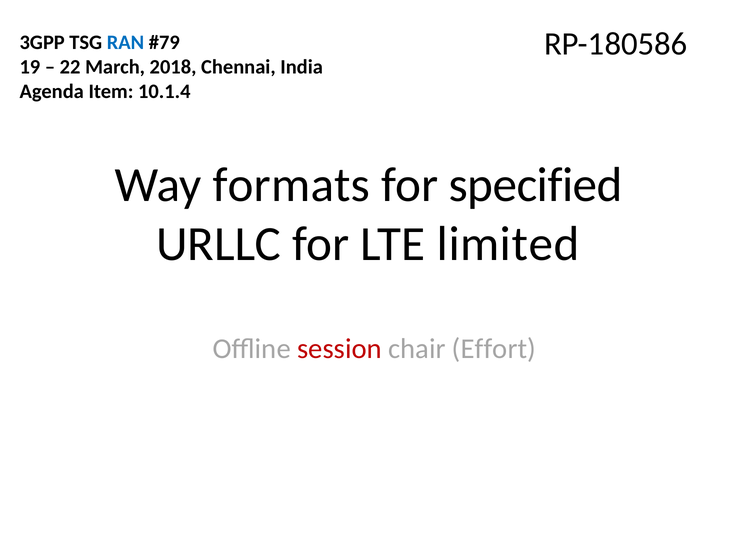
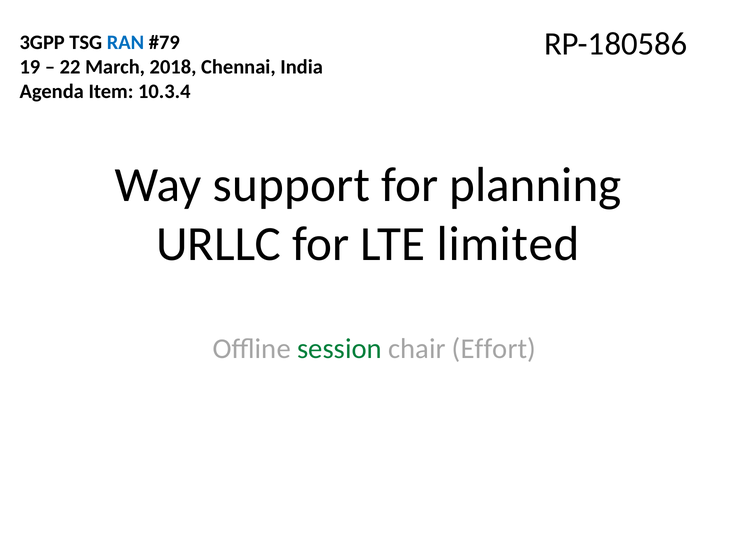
10.1.4: 10.1.4 -> 10.3.4 (164, 92)
formats: formats -> support (291, 185)
specified: specified -> planning (535, 185)
session colour: red -> green (339, 348)
